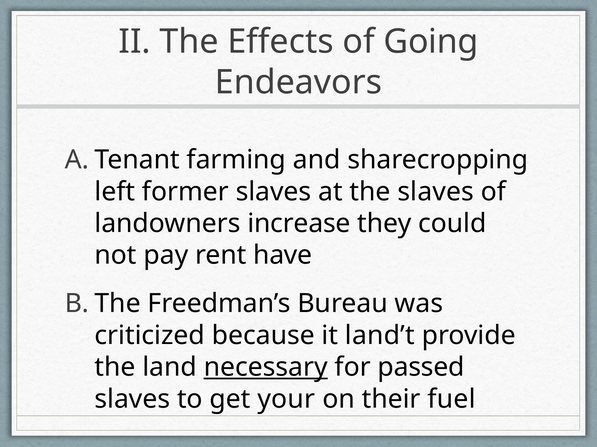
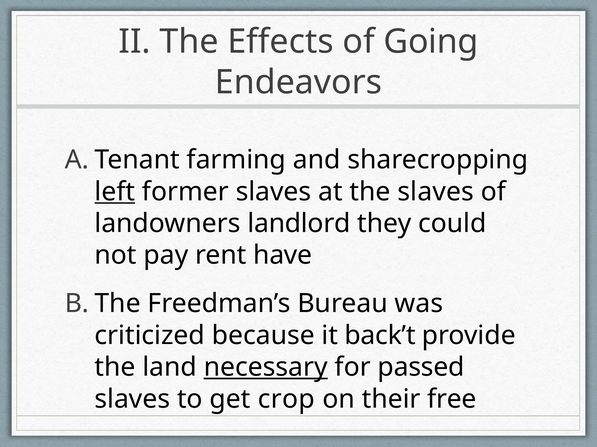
left underline: none -> present (115, 192)
increase: increase -> landlord (299, 224)
land’t: land’t -> back’t (380, 336)
your: your -> crop (286, 400)
fuel: fuel -> free (452, 400)
